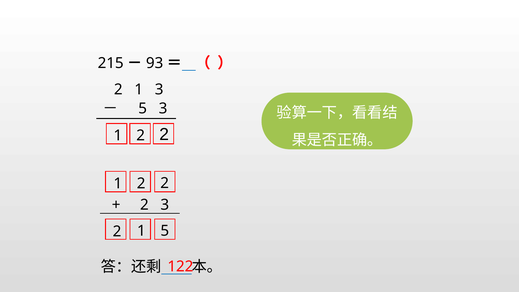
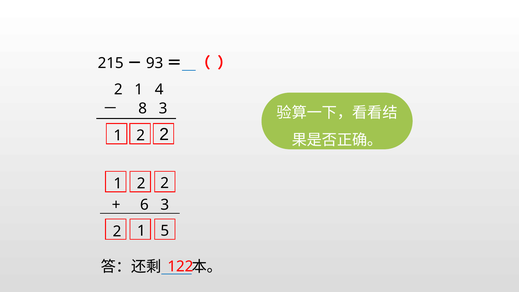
1 3: 3 -> 4 (159, 90)
5: 5 -> 8 (143, 108)
2: 2 -> 6 (144, 205)
